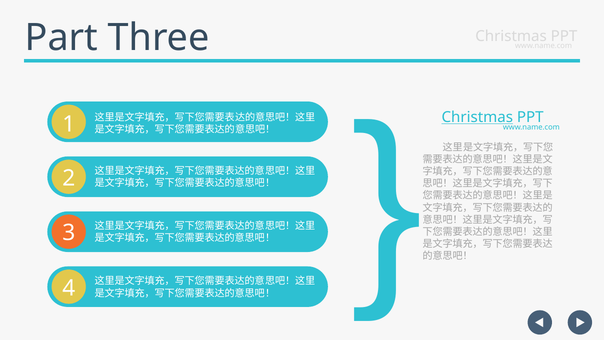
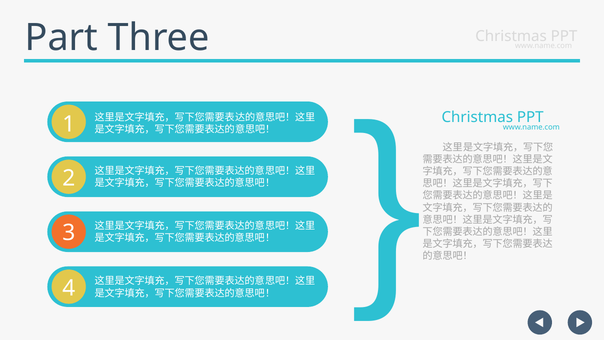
Christmas underline: present -> none (477, 117)
